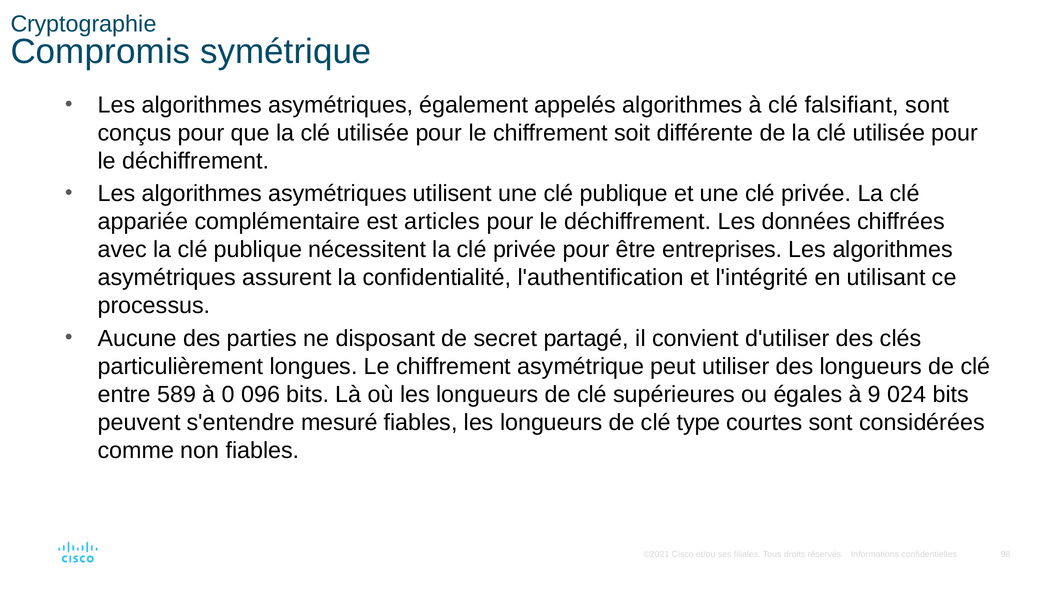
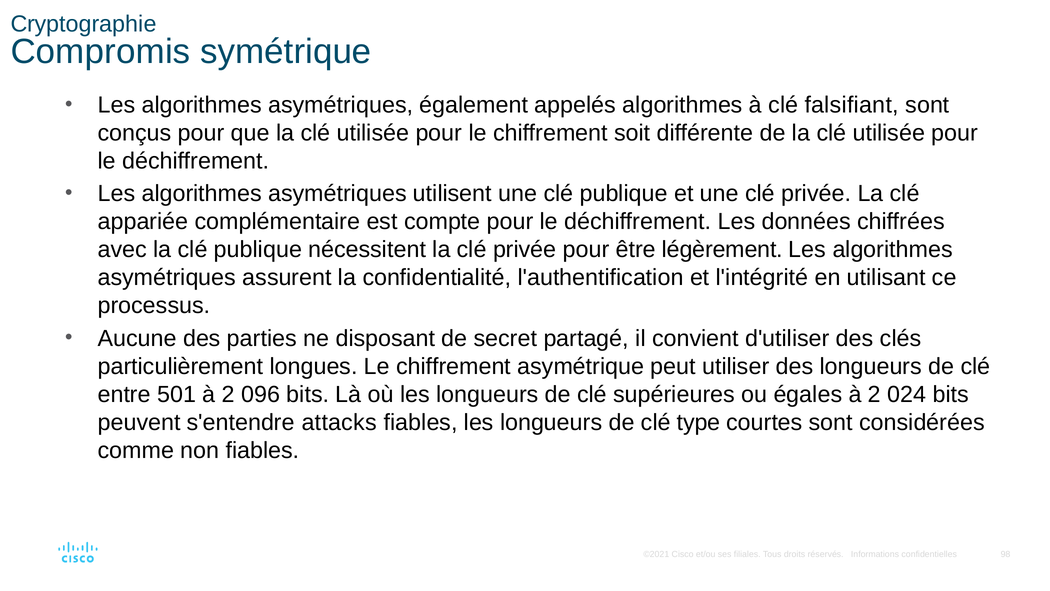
articles: articles -> compte (442, 222)
entreprises: entreprises -> légèrement (722, 250)
589: 589 -> 501 (177, 394)
0: 0 -> 2 (228, 394)
égales à 9: 9 -> 2 (874, 394)
mesuré: mesuré -> attacks (339, 422)
